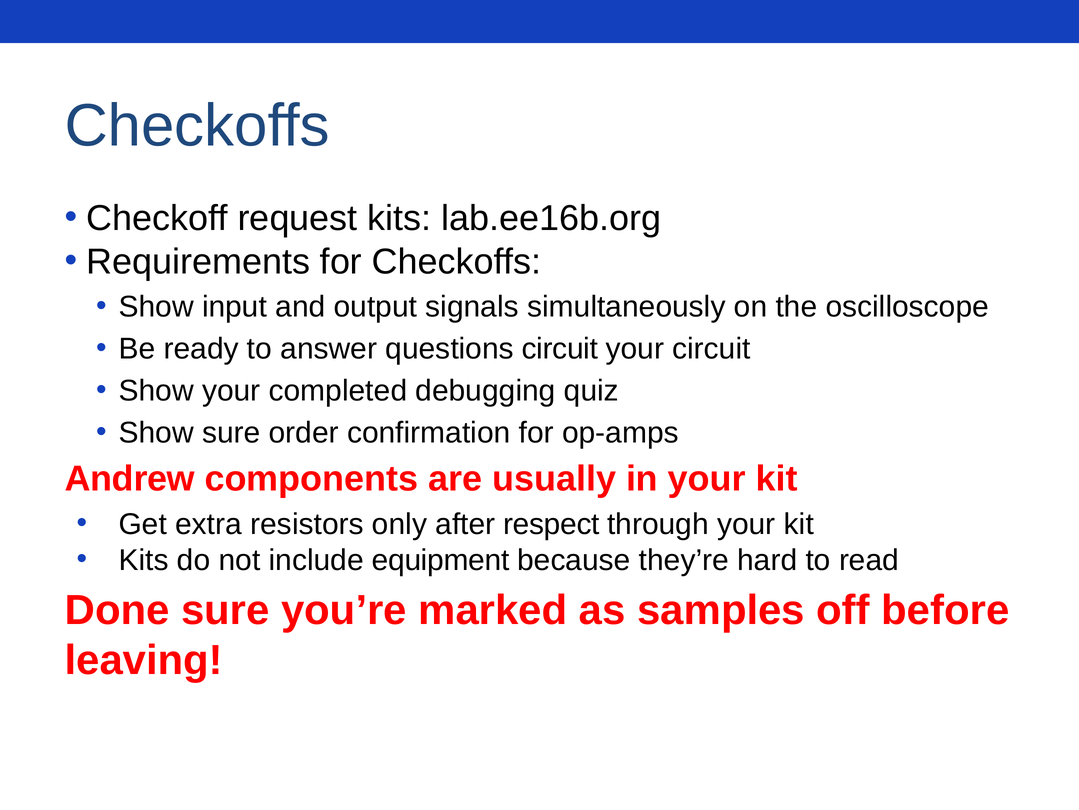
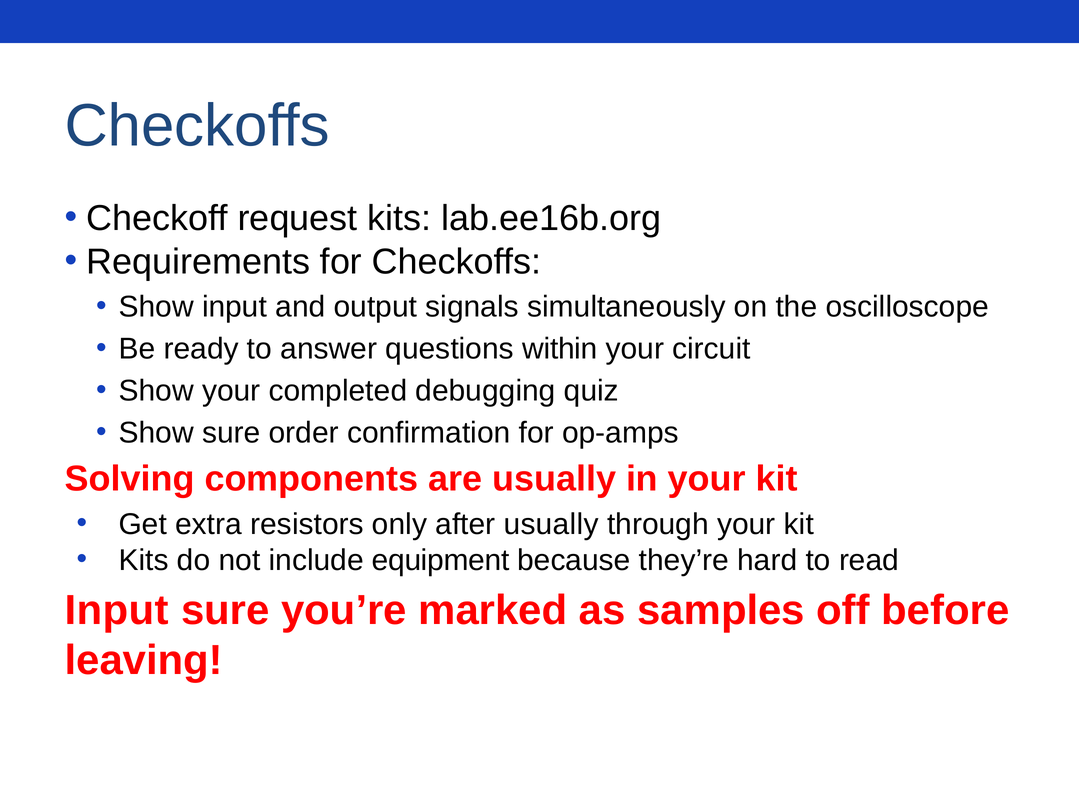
questions circuit: circuit -> within (560, 349)
Andrew: Andrew -> Solving (130, 479)
after respect: respect -> usually (551, 524)
Done: Done -> Input (117, 610)
